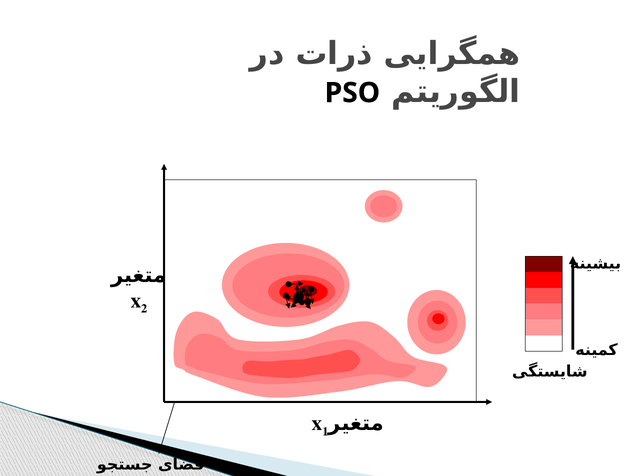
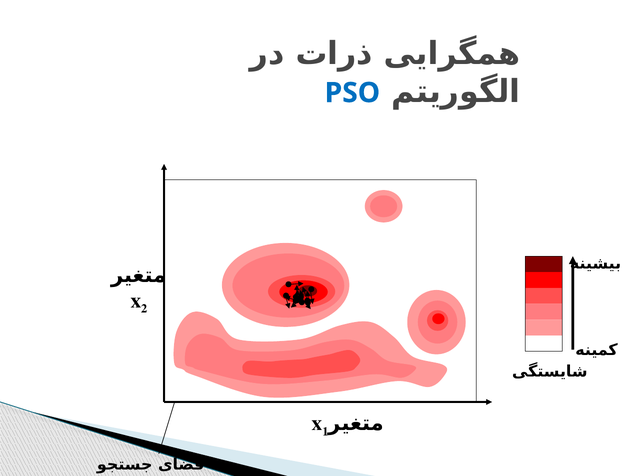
PSO colour: black -> blue (352, 93)
